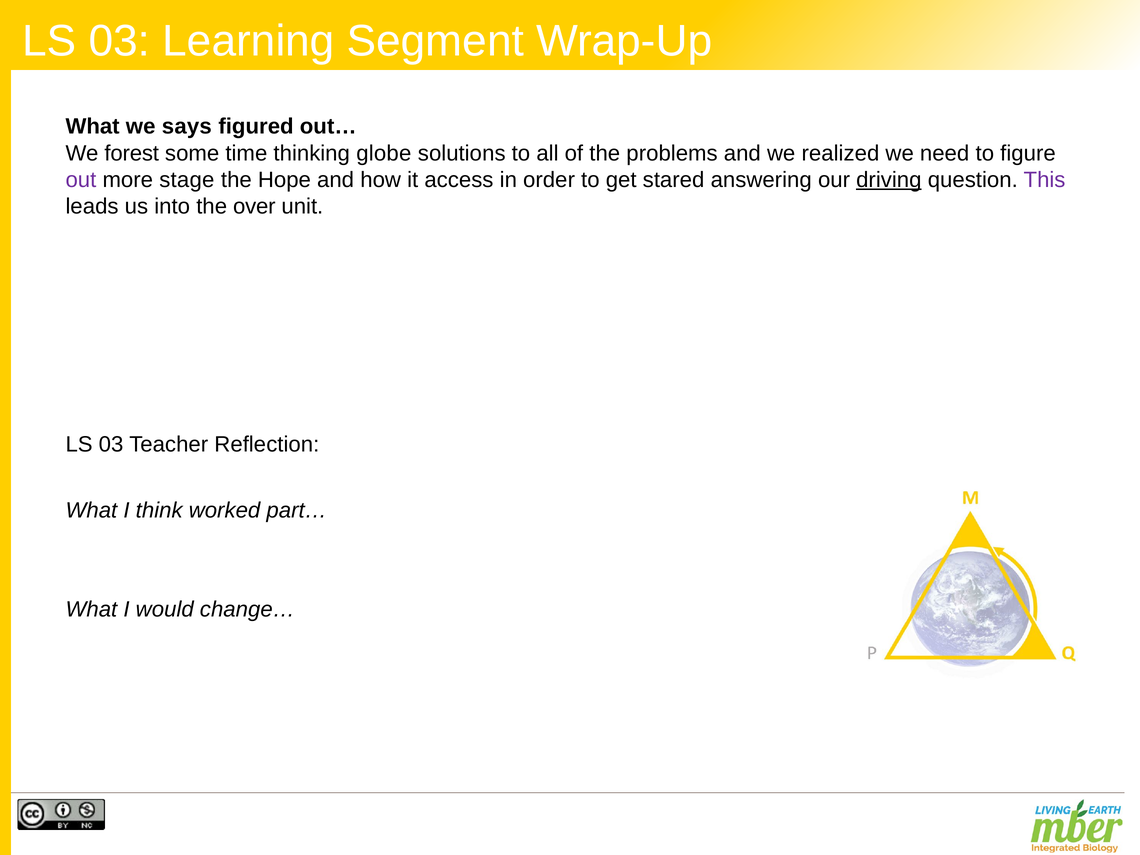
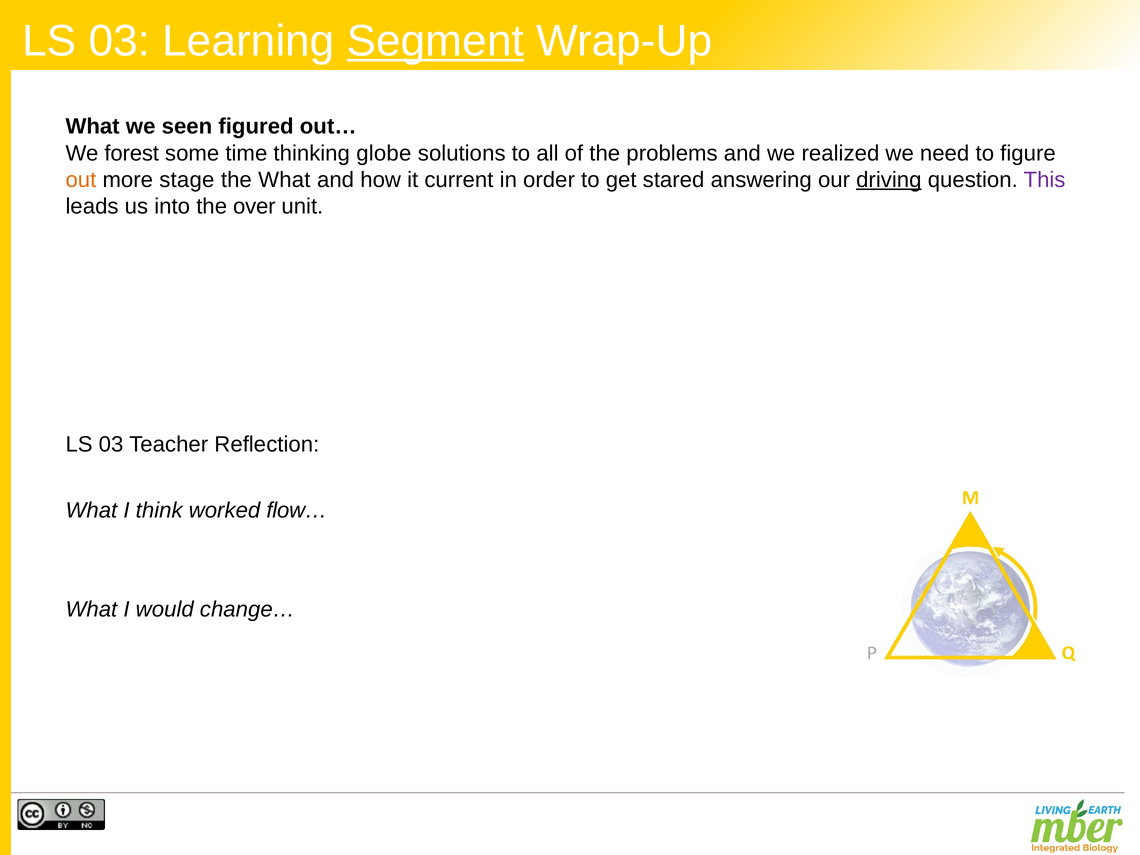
Segment underline: none -> present (435, 41)
says: says -> seen (187, 127)
out colour: purple -> orange (81, 180)
the Hope: Hope -> What (284, 180)
access: access -> current (459, 180)
part…: part… -> flow… (297, 510)
